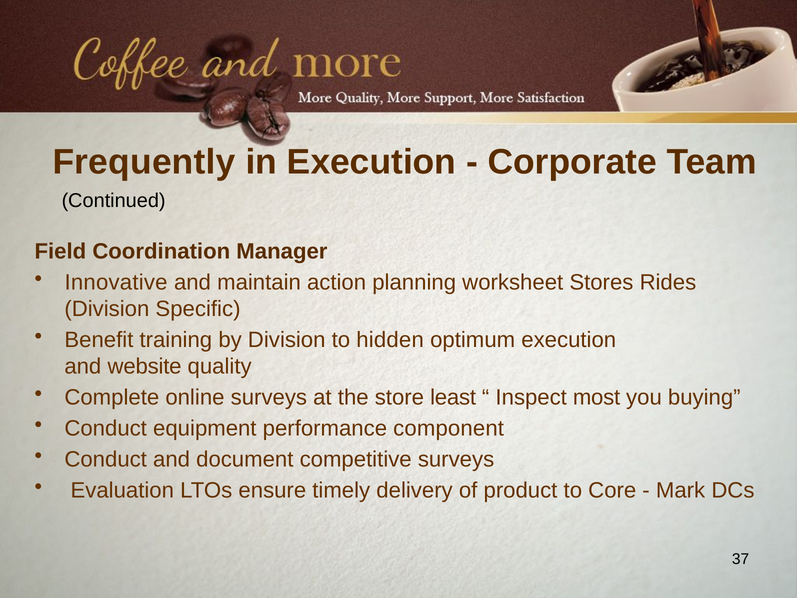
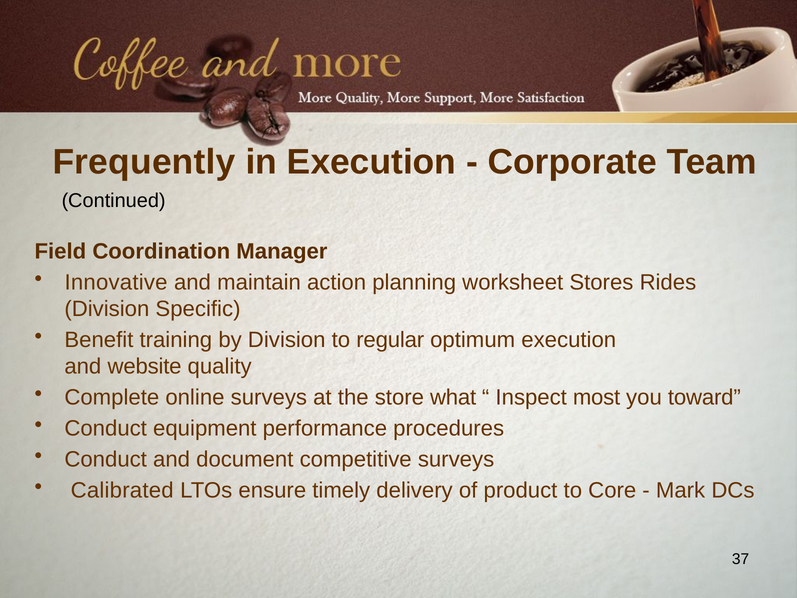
hidden: hidden -> regular (390, 340)
least: least -> what (453, 397)
buying: buying -> toward (704, 397)
component: component -> procedures (449, 428)
Evaluation: Evaluation -> Calibrated (122, 490)
